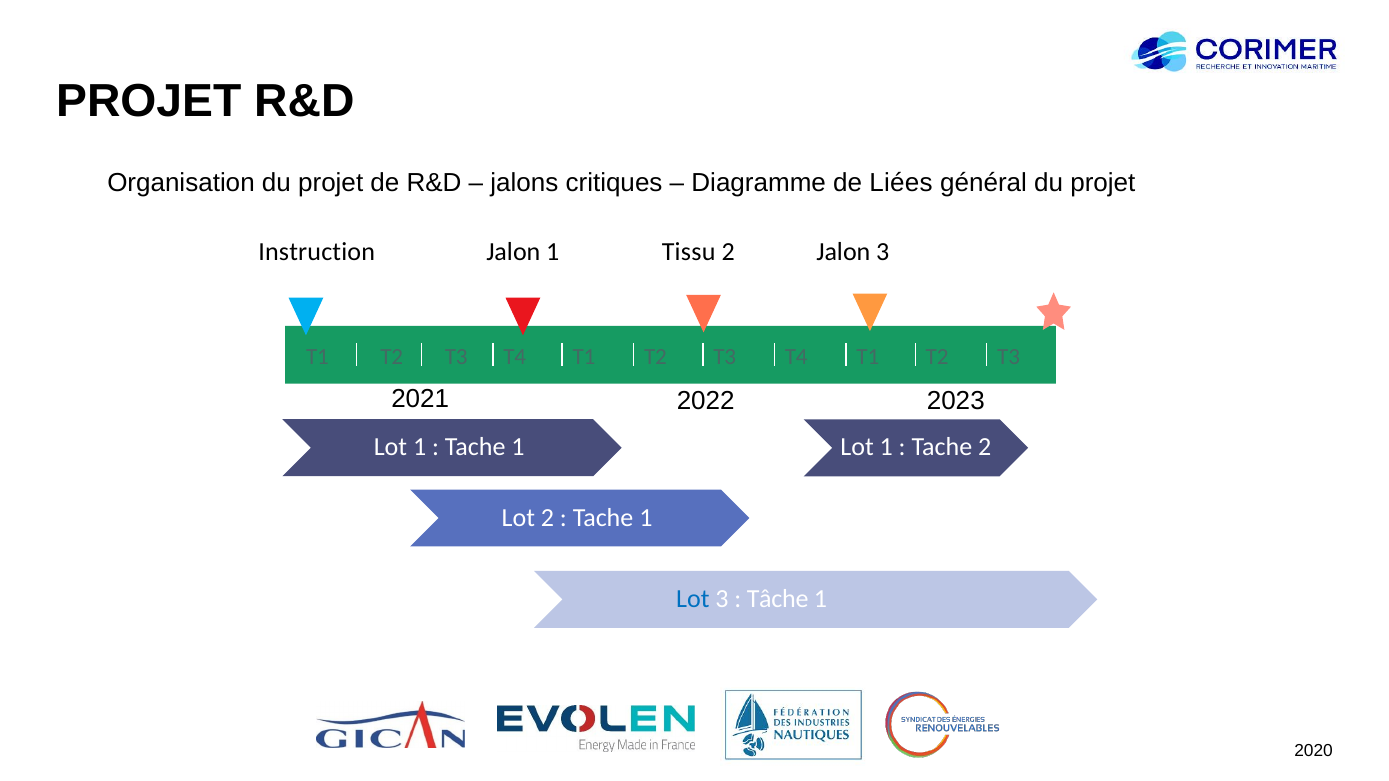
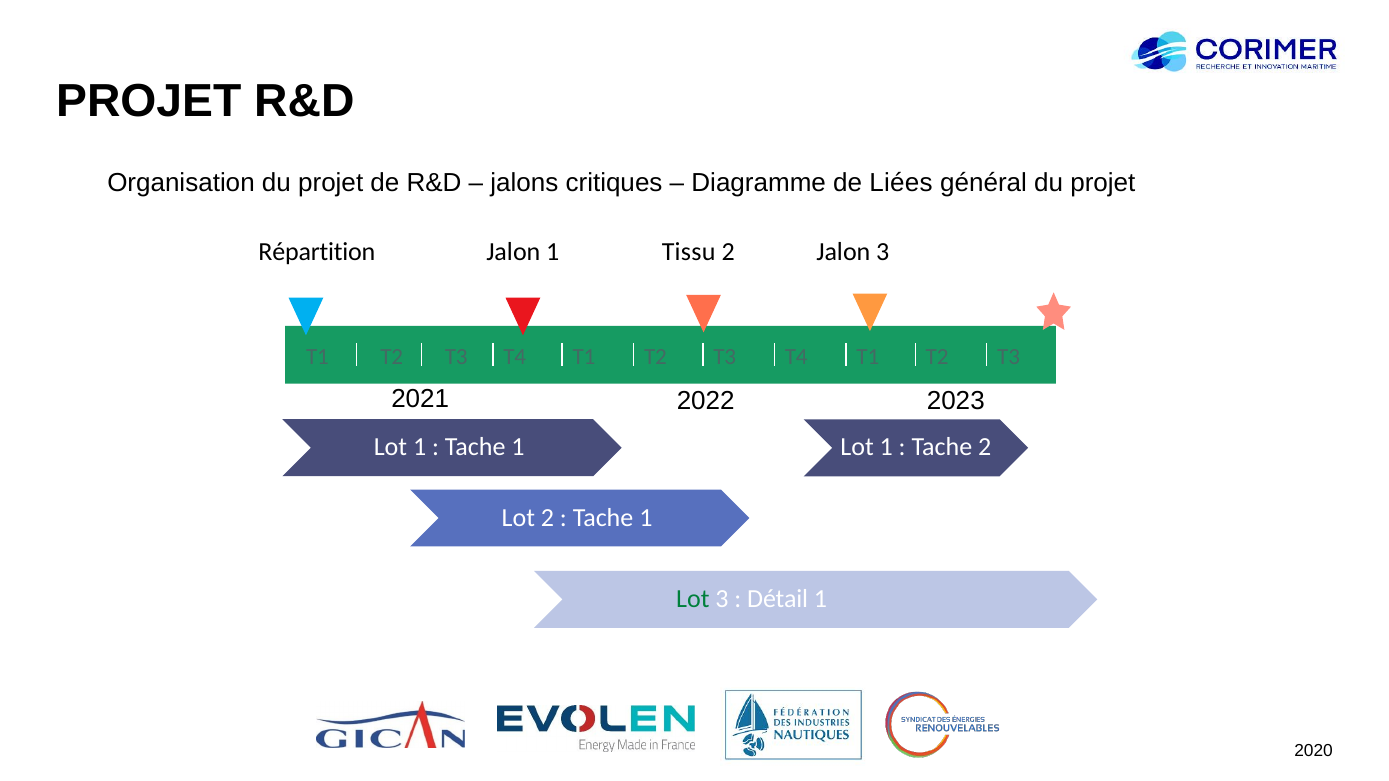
Instruction: Instruction -> Répartition (317, 252)
Lot colour: blue -> green (693, 599)
Tâche: Tâche -> Détail (778, 599)
